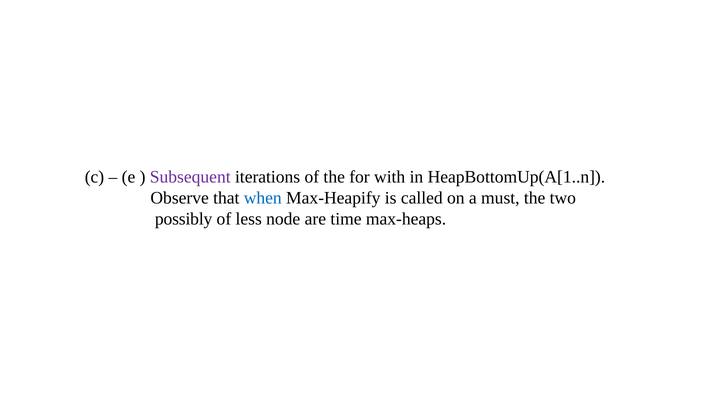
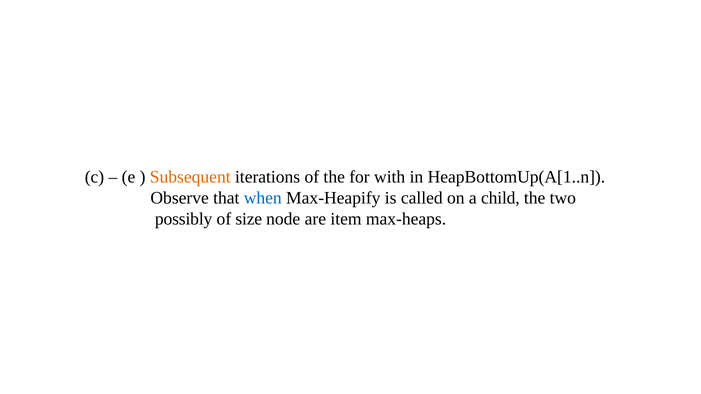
Subsequent colour: purple -> orange (190, 177)
must: must -> child (500, 198)
less: less -> size (249, 219)
time: time -> item (346, 219)
